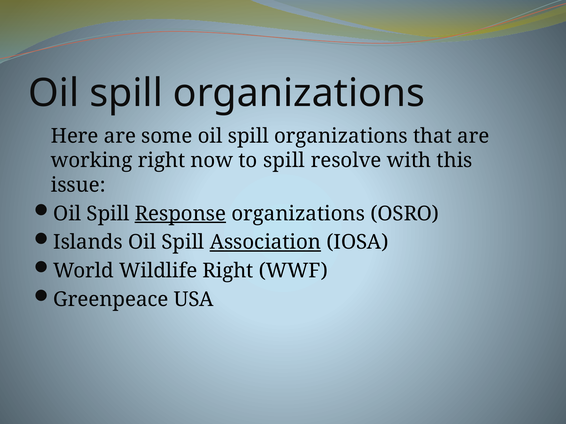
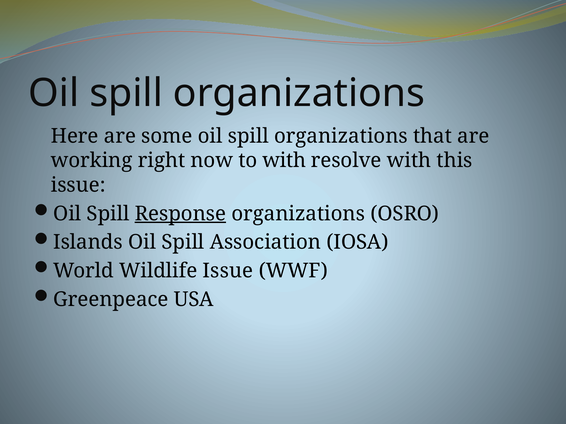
to spill: spill -> with (284, 161)
Association underline: present -> none (265, 242)
Wildlife Right: Right -> Issue (228, 271)
